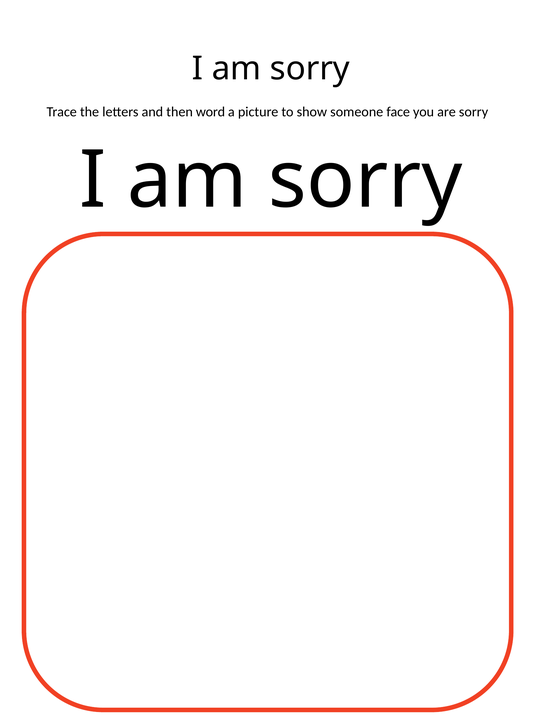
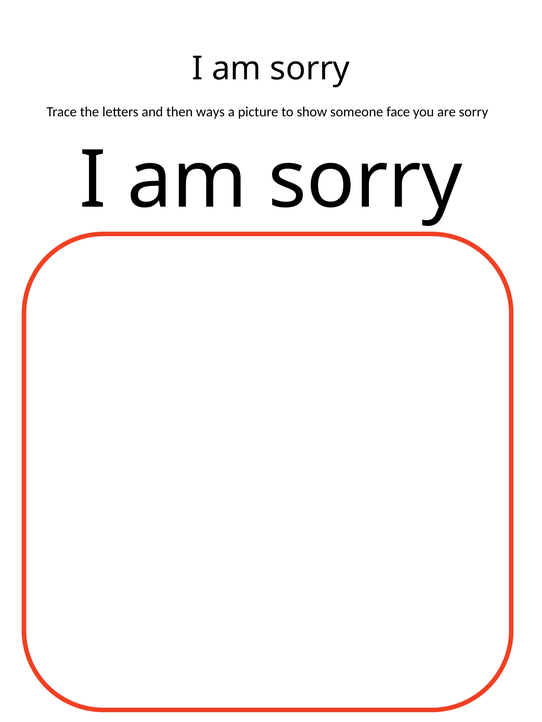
word: word -> ways (210, 112)
